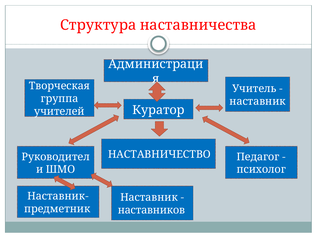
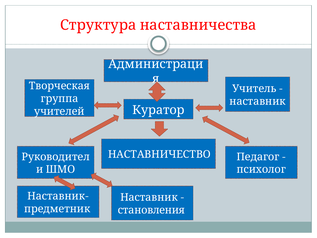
наставников: наставников -> становления (151, 210)
